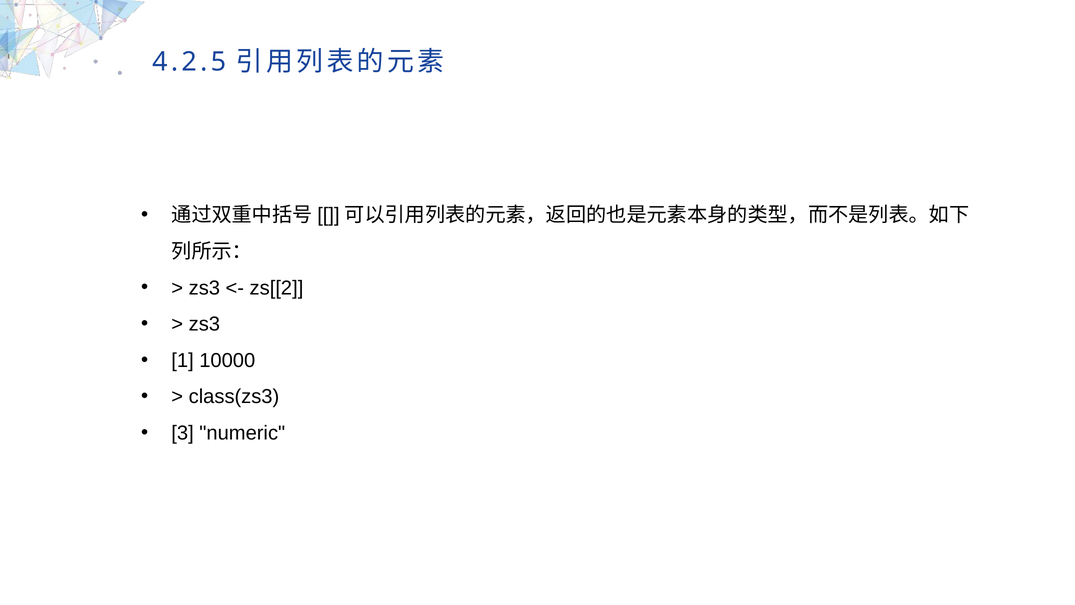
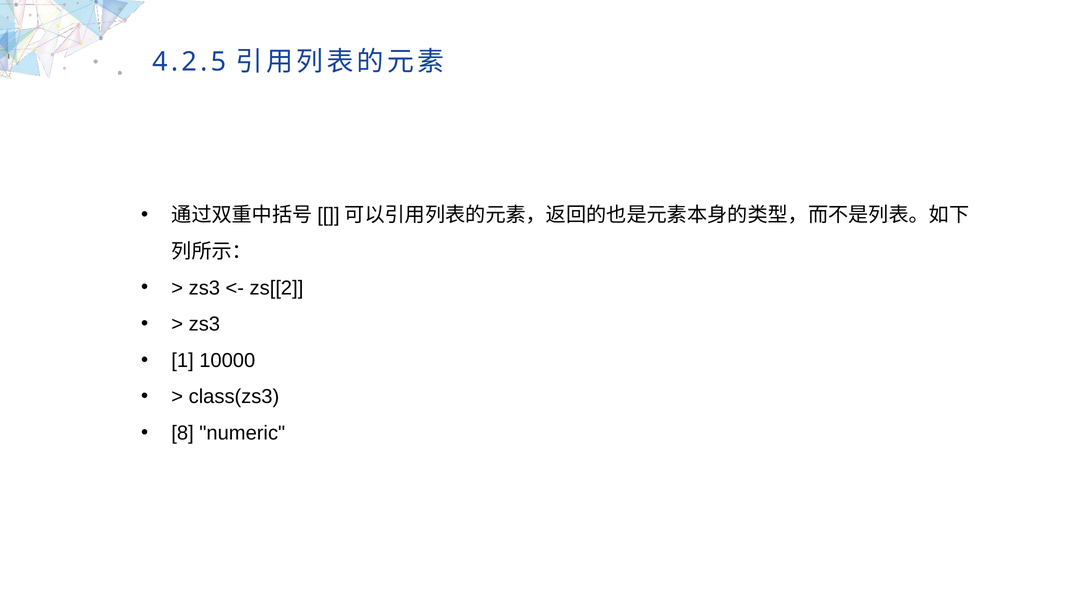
3: 3 -> 8 (183, 433)
